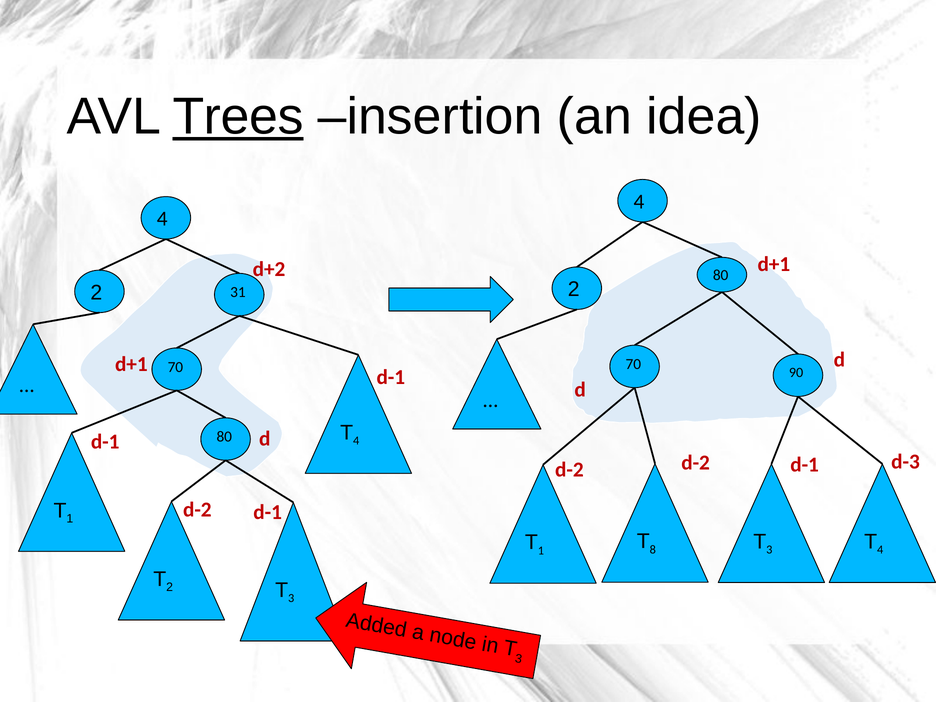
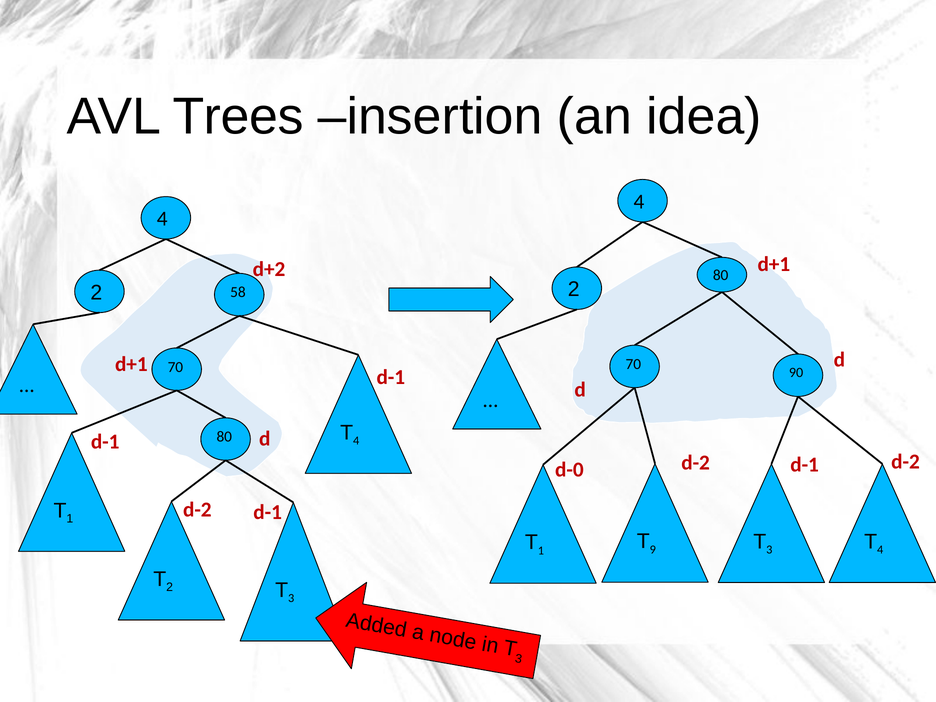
Trees underline: present -> none (238, 116)
31: 31 -> 58 (238, 292)
d-3: d-3 -> d-2 (906, 462)
d-2: d-2 -> d-0 (569, 470)
8: 8 -> 9 (653, 550)
